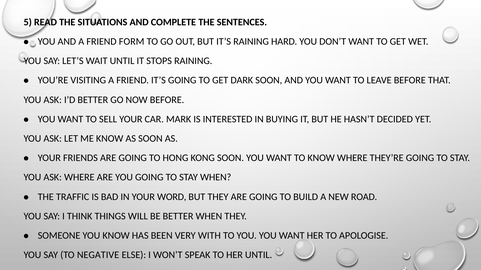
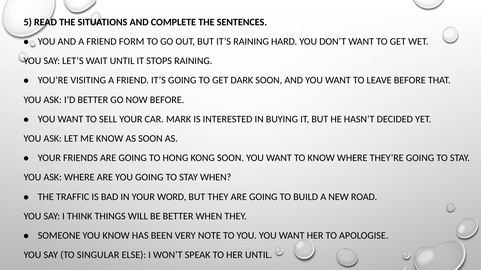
WITH: WITH -> NOTE (209, 236)
NEGATIVE: NEGATIVE -> SINGULAR (98, 255)
